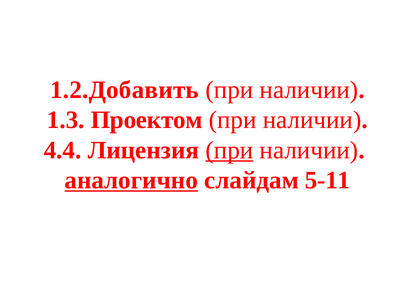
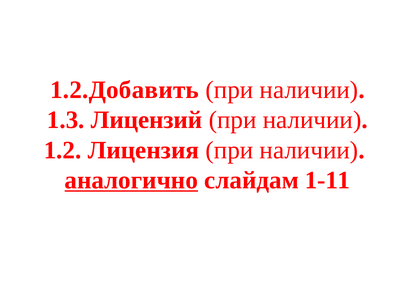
Проектом: Проектом -> Лицензий (147, 120)
4.4: 4.4 -> 1.2 (63, 150)
при underline: present -> none (229, 150)
5-11: 5-11 -> 1-11 (328, 180)
